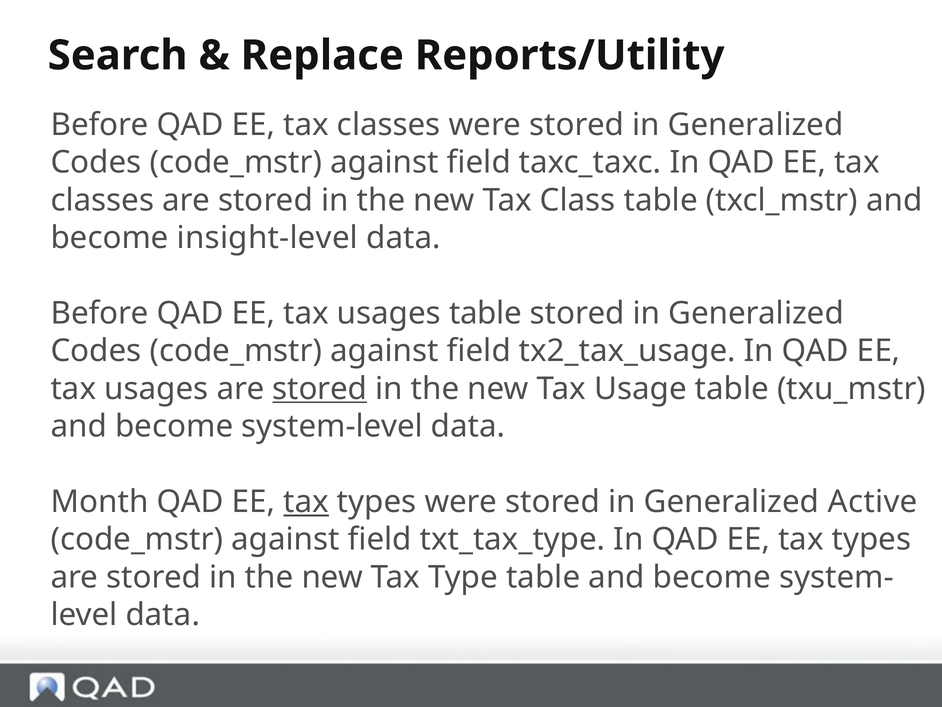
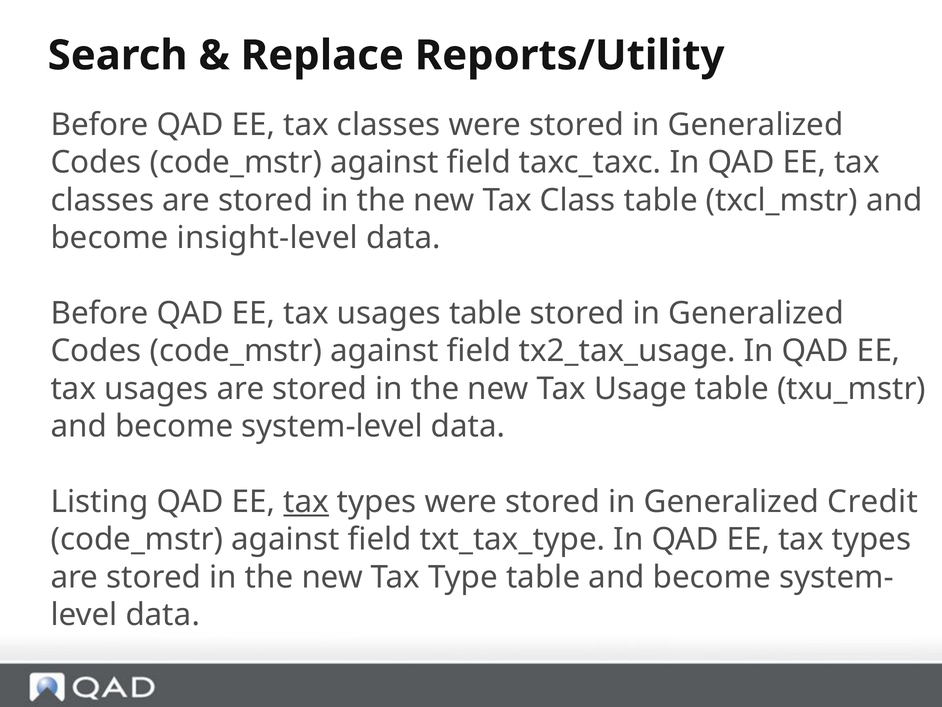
stored underline: present -> none (320, 388)
Month: Month -> Listing (100, 501)
Active: Active -> Credit (873, 501)
